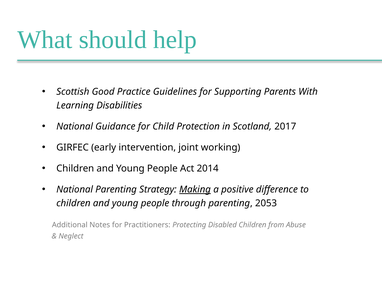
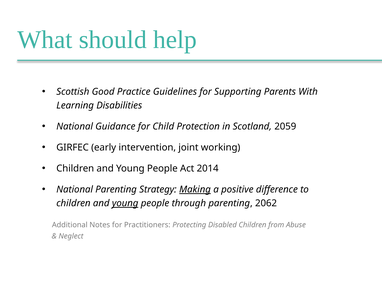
2017: 2017 -> 2059 (285, 126)
young underline: none -> present (125, 203)
2053: 2053 -> 2062 (266, 203)
